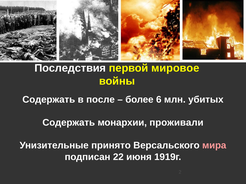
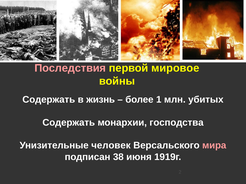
Последствия colour: white -> pink (70, 68)
после: после -> жизнь (101, 100)
6: 6 -> 1 (159, 100)
проживали: проживали -> господства (177, 123)
принято: принято -> человек (111, 146)
22: 22 -> 38 (118, 157)
